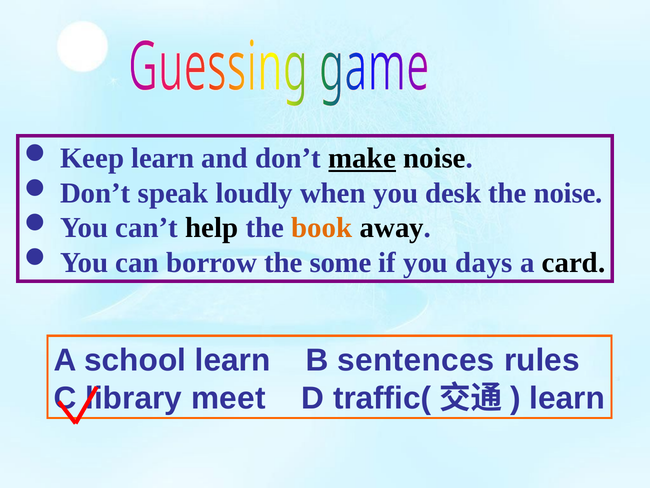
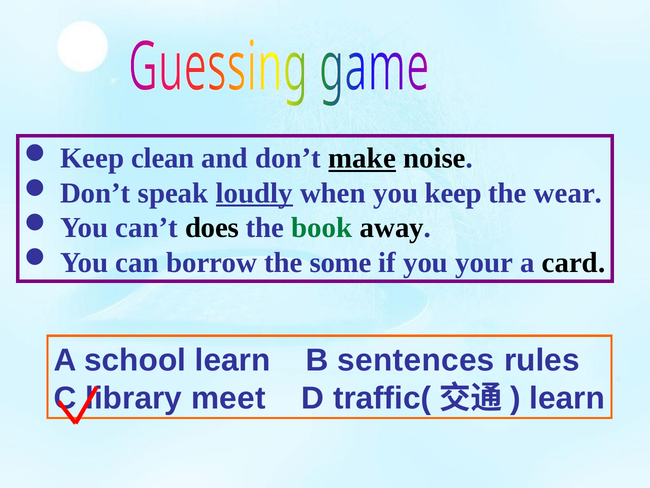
Keep learn: learn -> clean (163, 158)
loudly underline: none -> present (254, 193)
you desk: desk -> keep (453, 193)
the noise: noise -> wear (568, 193)
help: help -> does (212, 228)
book colour: orange -> green (322, 228)
days: days -> your (484, 262)
